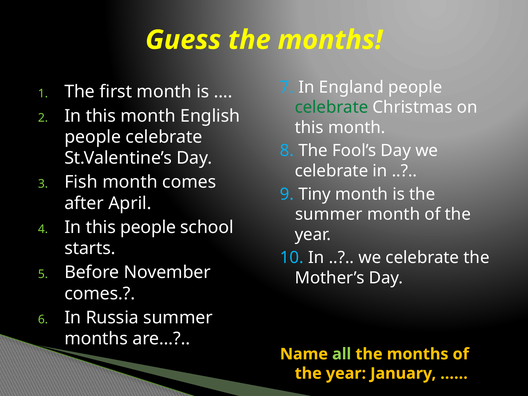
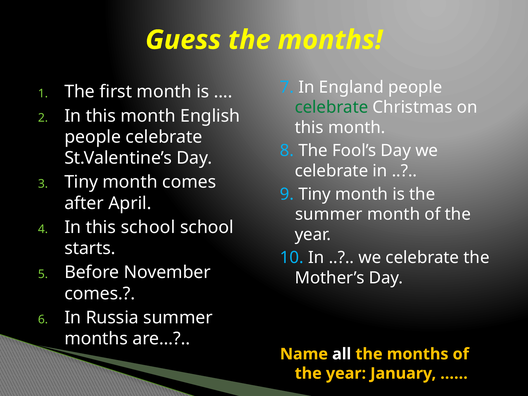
Fish: Fish -> Tiny (81, 182)
this people: people -> school (148, 227)
all colour: light green -> white (342, 354)
